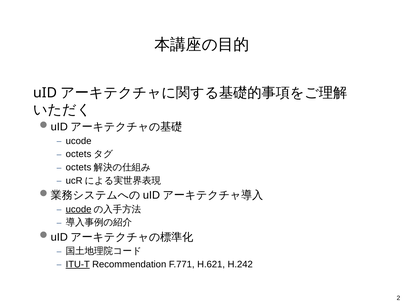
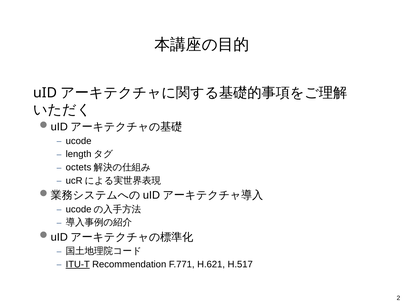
octets: octets -> length (79, 154)
ucode underline: present -> none (79, 209)
H.242: H.242 -> H.517 (240, 265)
